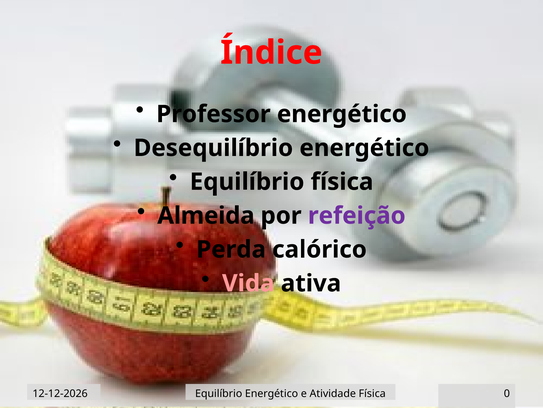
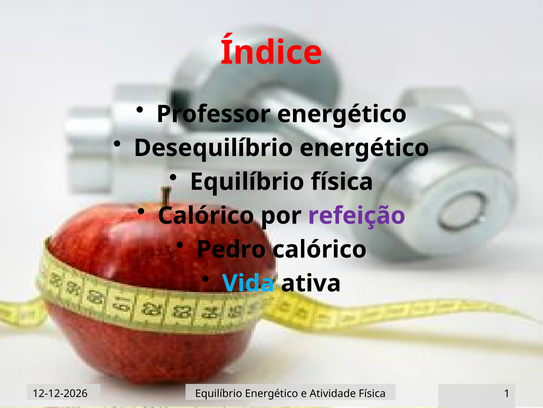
Almeida: Almeida -> Calórico (206, 215)
Perda: Perda -> Pedro (231, 249)
Vida colour: pink -> light blue (248, 283)
0: 0 -> 1 (507, 393)
